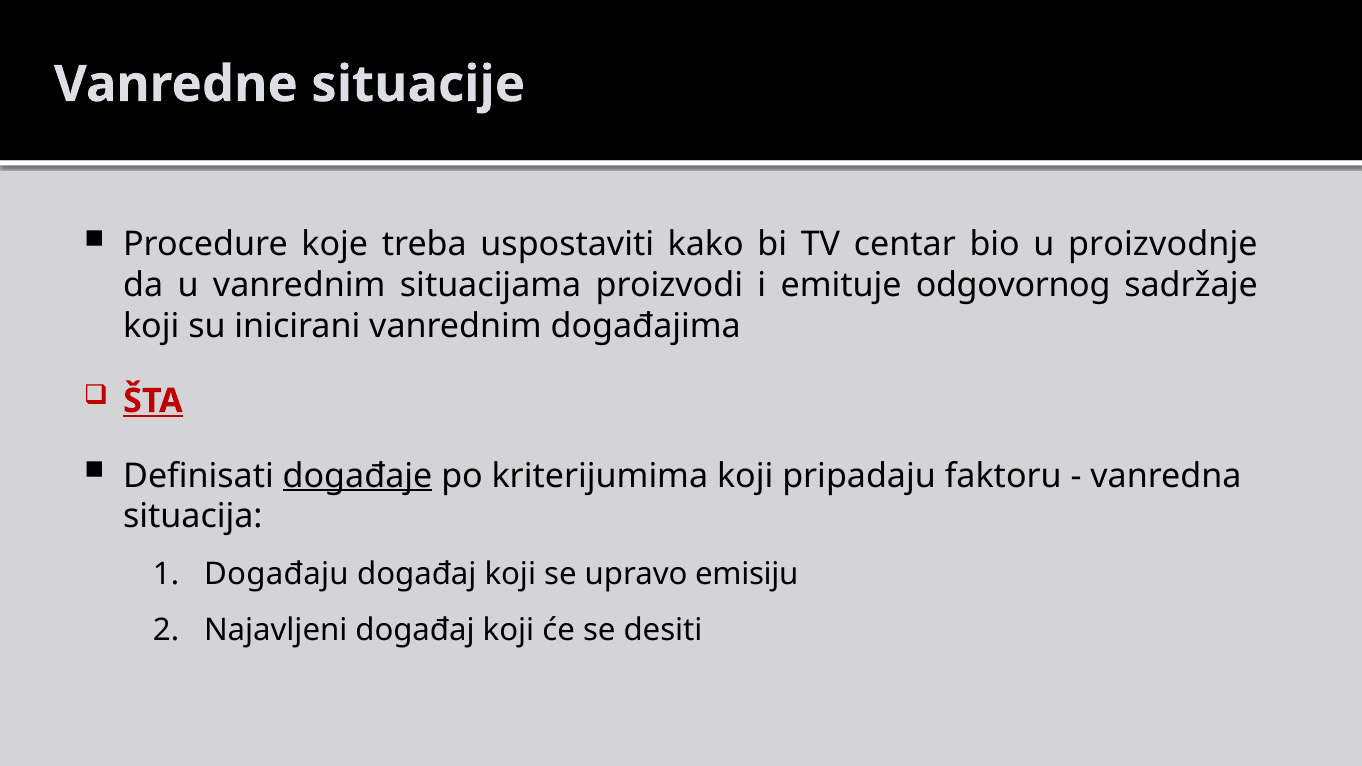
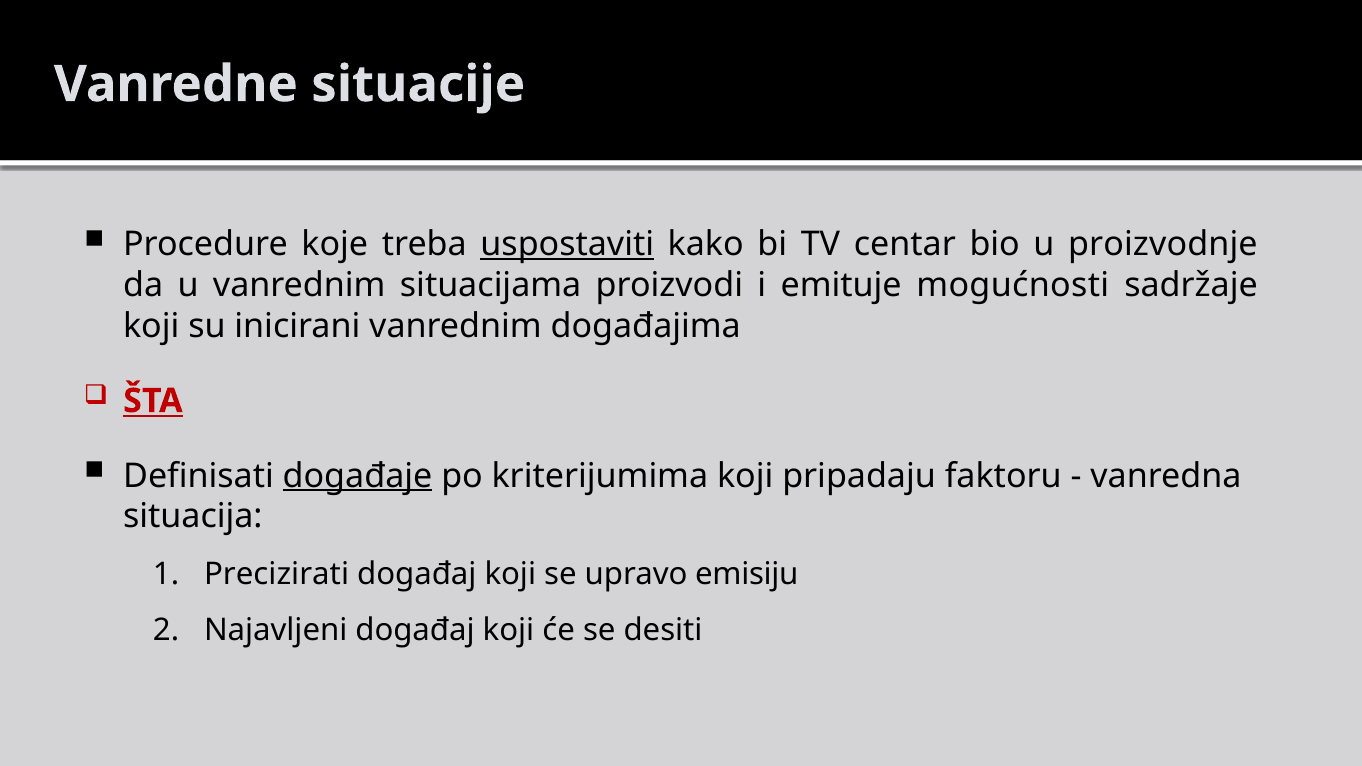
uspostaviti underline: none -> present (567, 244)
odgovornog: odgovornog -> mogućnosti (1013, 285)
Događaju: Događaju -> Precizirati (277, 574)
